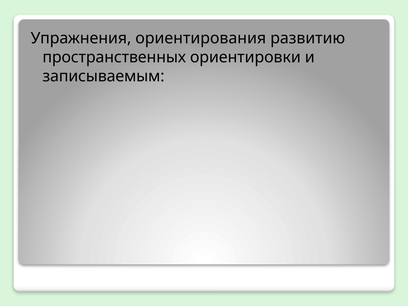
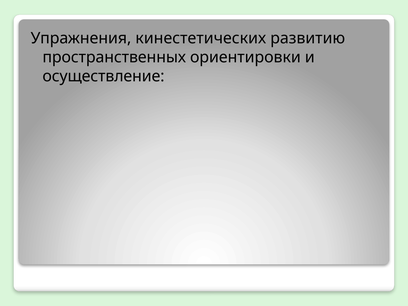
ориентирования: ориентирования -> кинестетических (201, 38)
записываемым: записываемым -> осуществление (103, 76)
